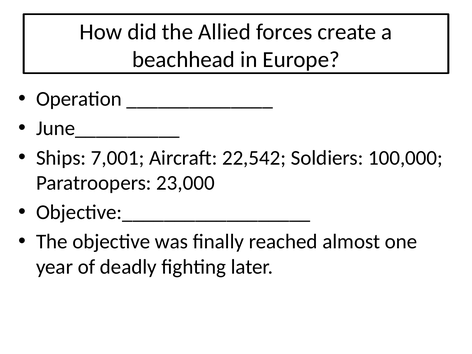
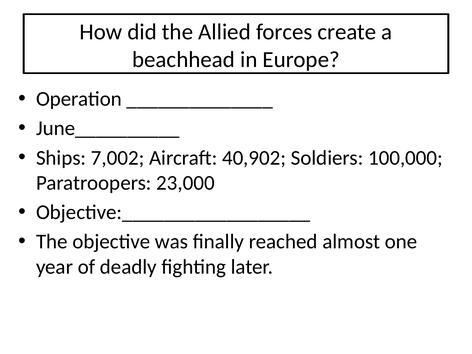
7,001: 7,001 -> 7,002 (118, 158)
22,542: 22,542 -> 40,902 (254, 158)
